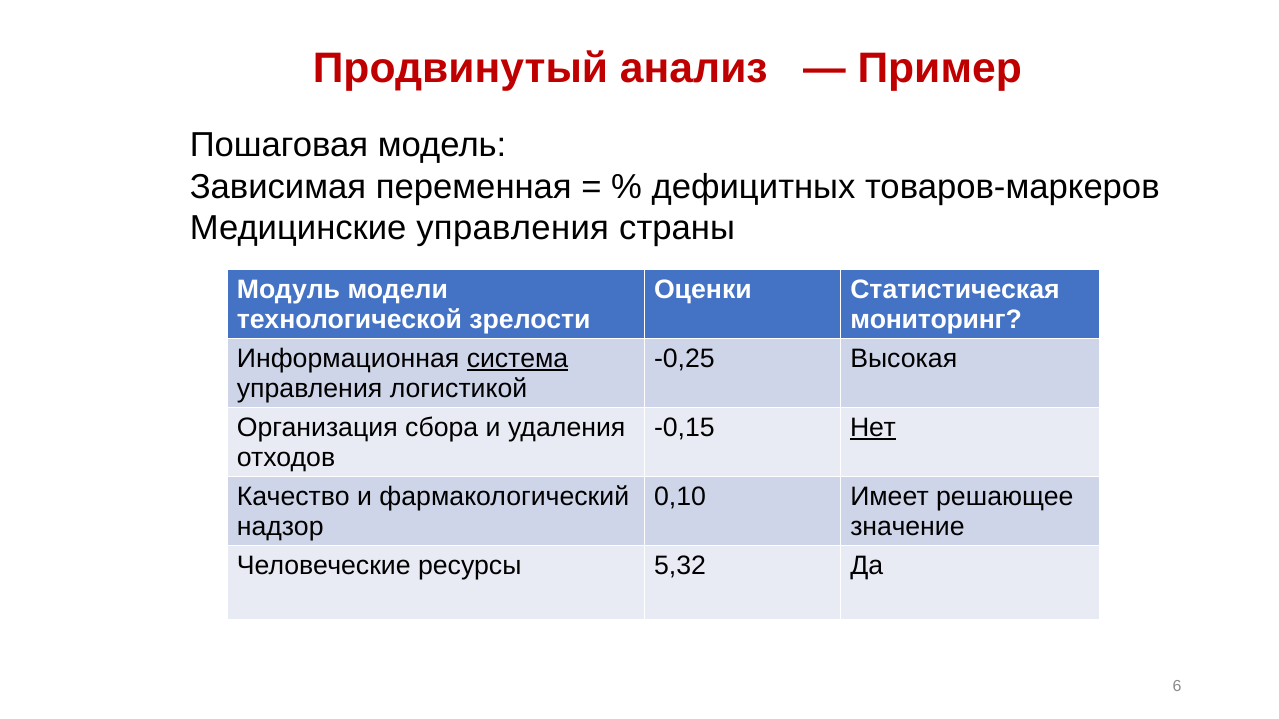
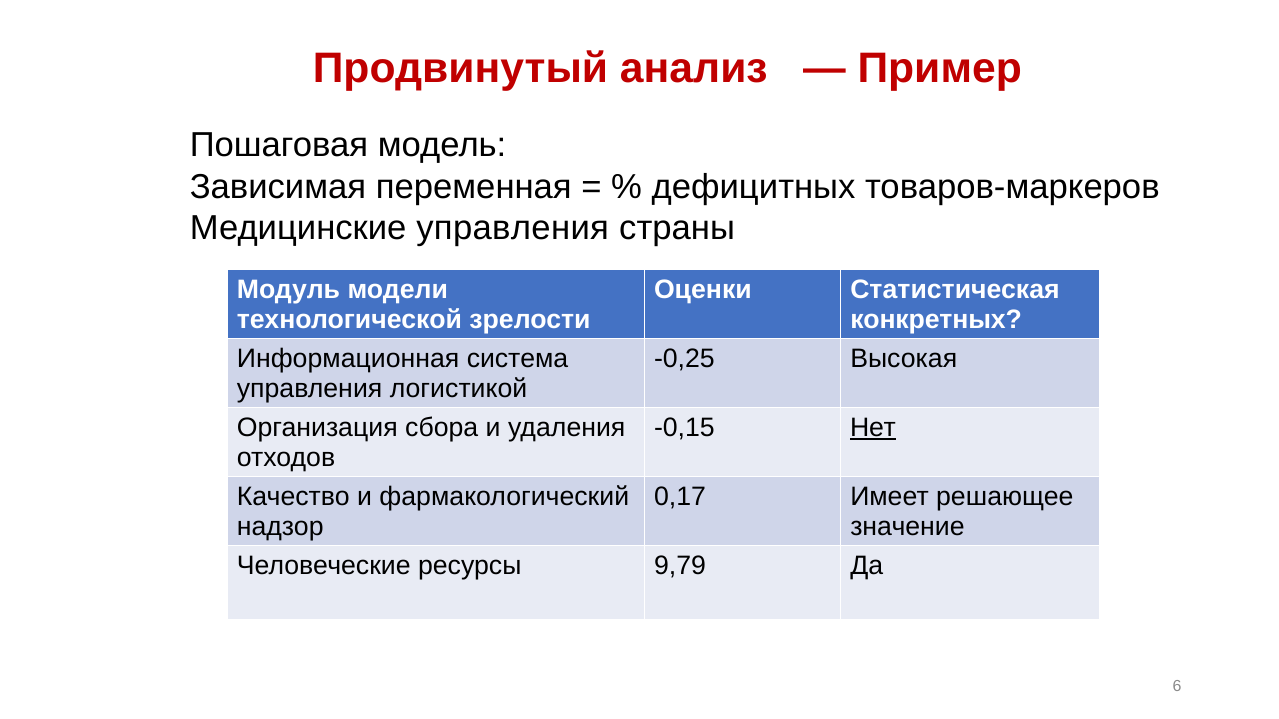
мониторинг: мониторинг -> конкретных (936, 320)
система underline: present -> none (518, 359)
0,10: 0,10 -> 0,17 (680, 497)
5,32: 5,32 -> 9,79 (680, 566)
